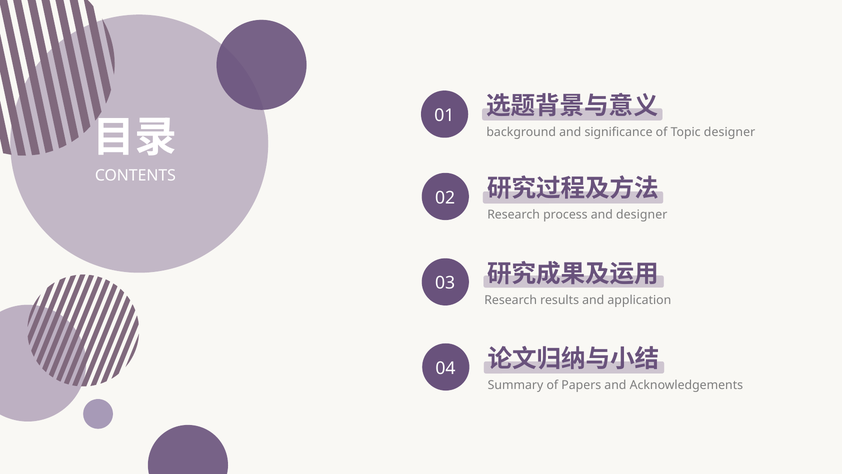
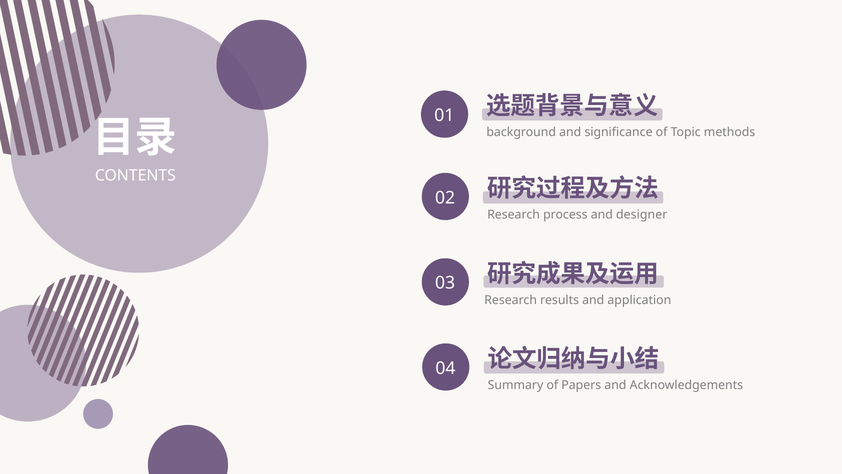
Topic designer: designer -> methods (730, 132)
